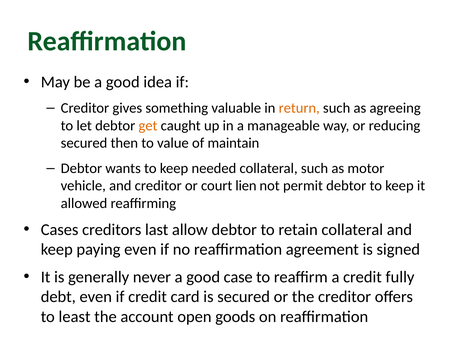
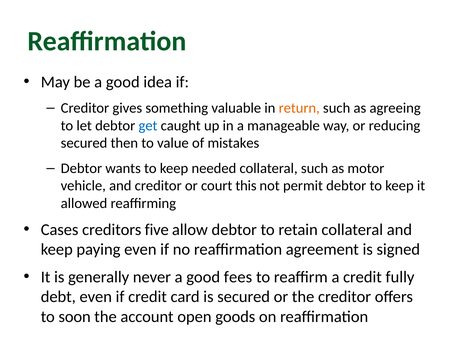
get colour: orange -> blue (148, 126)
maintain: maintain -> mistakes (233, 143)
lien: lien -> this (246, 186)
last: last -> five (157, 230)
case: case -> fees (238, 277)
least: least -> soon (75, 316)
